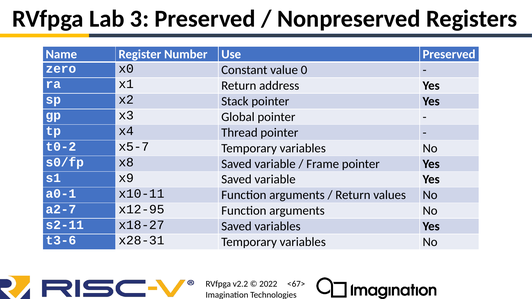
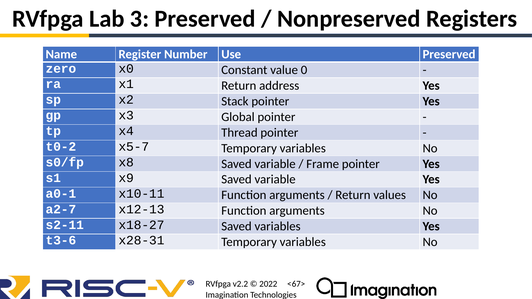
x12-95: x12-95 -> x12-13 (141, 209)
